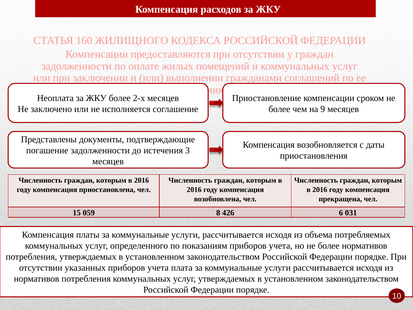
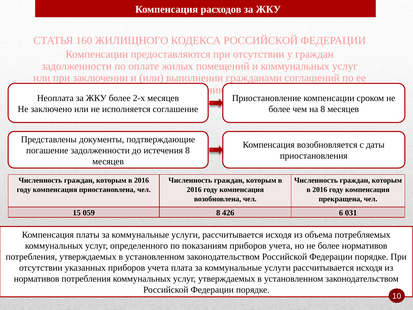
на 9: 9 -> 8 (323, 109)
истечения 3: 3 -> 8 (187, 150)
